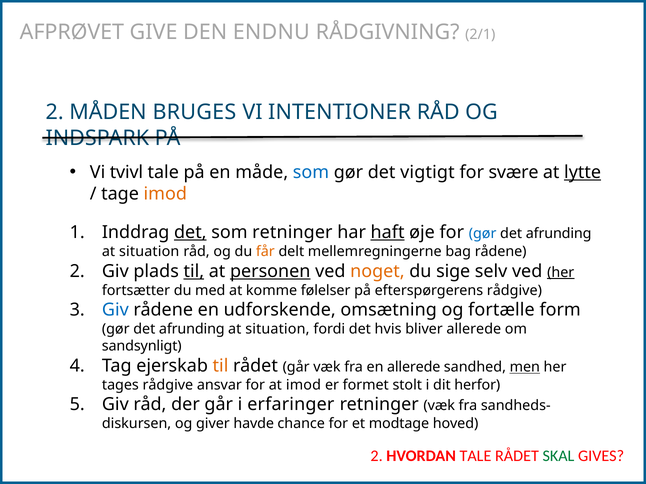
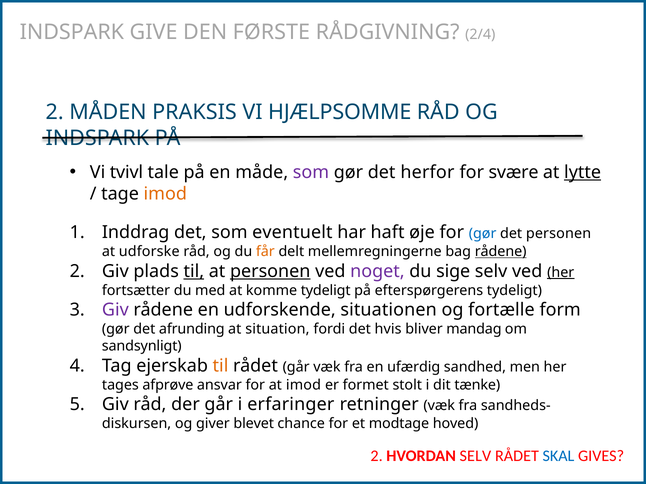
AFPRØVET: AFPRØVET -> INDSPARK (72, 32)
ENDNU: ENDNU -> FØRSTE (271, 32)
2/1: 2/1 -> 2/4 (480, 34)
BRUGES: BRUGES -> PRAKSIS (194, 112)
INTENTIONER: INTENTIONER -> HJÆLPSOMME (340, 112)
som colour: blue -> purple (311, 172)
vigtigt: vigtigt -> herfor (427, 172)
det underline: present -> none (190, 233)
som retninger: retninger -> eventuelt (292, 233)
haft underline: present -> none (388, 233)
afrunding: afrunding -> personen (559, 234)
situation: situation -> udforske (149, 252)
rådene underline: none -> present (501, 252)
noget colour: orange -> purple (377, 271)
komme følelser: følelser -> tydeligt (326, 291)
efterspørgerens rådgive: rådgive -> tydeligt (514, 291)
Giv colour: blue -> purple (115, 310)
omsætning: omsætning -> situationen (389, 310)
bliver allerede: allerede -> mandag (474, 329)
en allerede: allerede -> ufærdig (414, 367)
men underline: present -> none (525, 367)
tages rådgive: rådgive -> afprøve (168, 385)
herfor: herfor -> tænke (477, 385)
havde: havde -> blevet (254, 424)
HVORDAN TALE: TALE -> SELV (475, 456)
SKAL colour: green -> blue (558, 456)
